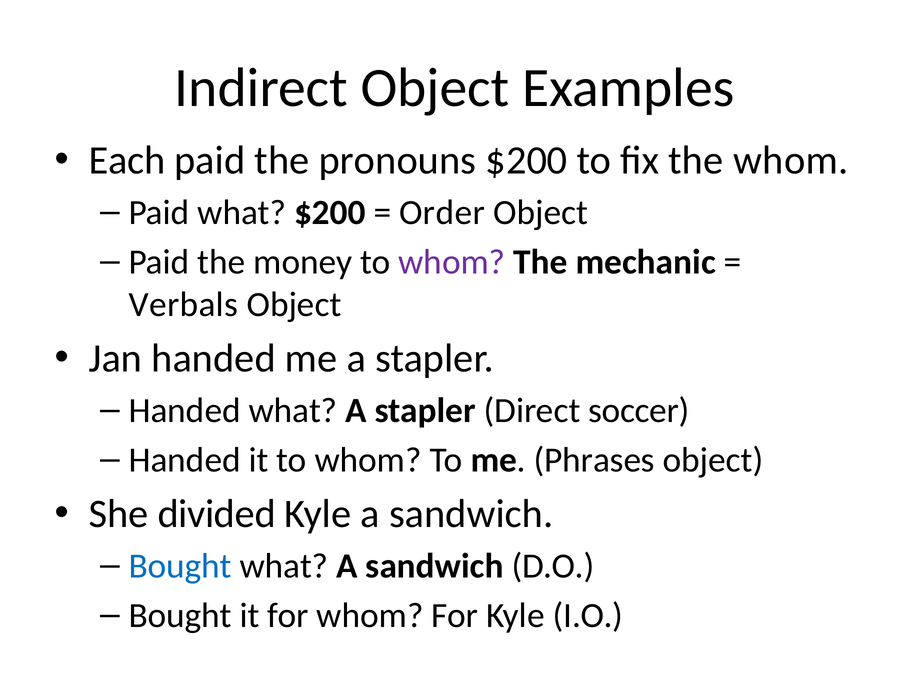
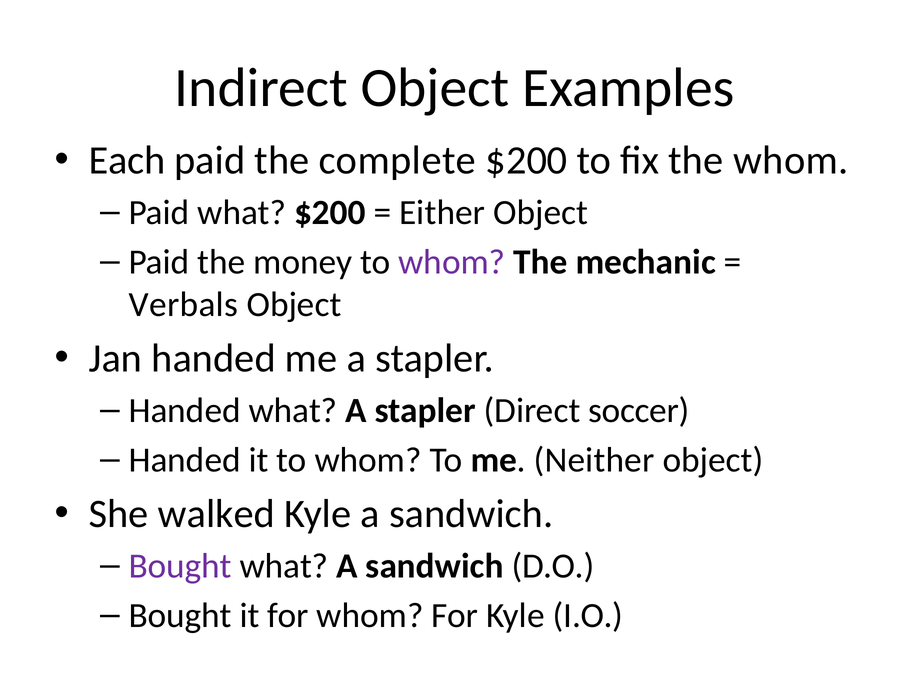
pronouns: pronouns -> complete (397, 161)
Order: Order -> Either (442, 213)
Phrases: Phrases -> Neither (594, 460)
divided: divided -> walked (216, 514)
Bought colour: blue -> purple (180, 566)
